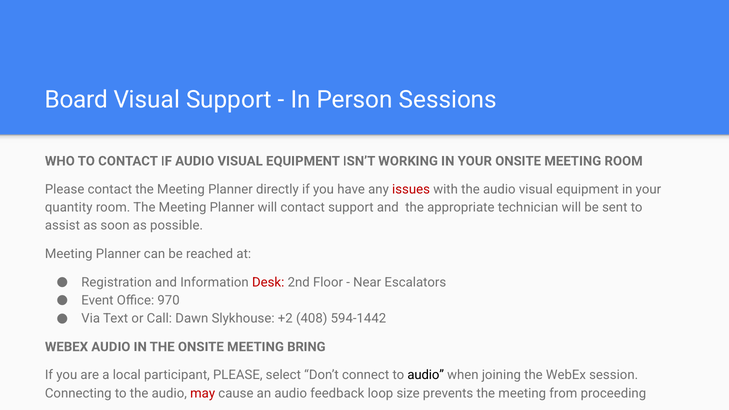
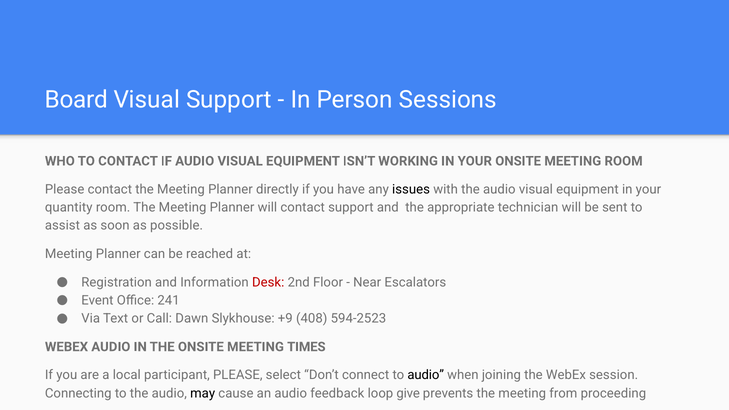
issues colour: red -> black (411, 189)
970: 970 -> 241 (169, 300)
+2: +2 -> +9 (285, 319)
594-1442: 594-1442 -> 594-2523 (358, 319)
BRING: BRING -> TIMES (306, 347)
may colour: red -> black (203, 393)
size: size -> give (408, 393)
